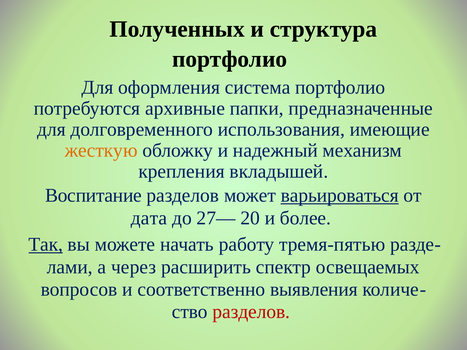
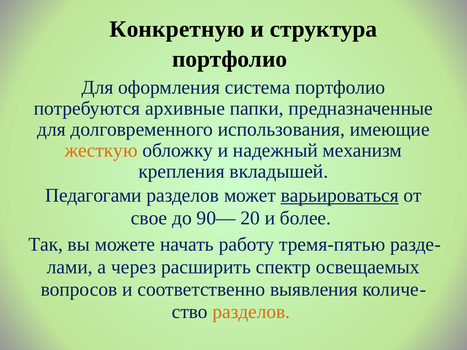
Полученных: Полученных -> Конкретную (177, 29)
Воспитание: Воспитание -> Педагогами (93, 196)
дата: дата -> свое (149, 218)
27—: 27— -> 90— (216, 218)
Так underline: present -> none (46, 245)
разделов colour: red -> orange (251, 312)
